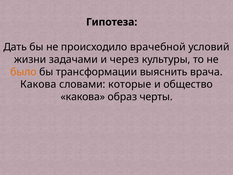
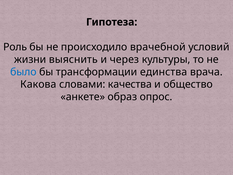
Дать: Дать -> Роль (15, 47)
задачами: задачами -> выяснить (73, 59)
было colour: orange -> blue (23, 72)
выяснить: выяснить -> единства (164, 72)
которые: которые -> качества (130, 84)
какова: какова -> анкете (83, 97)
черты: черты -> опрос (156, 97)
